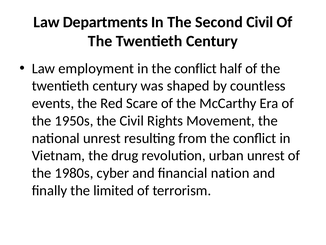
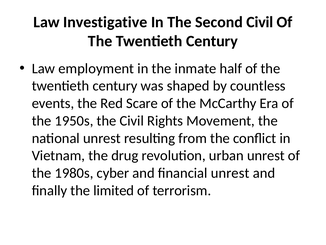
Departments: Departments -> Investigative (105, 22)
in the conflict: conflict -> inmate (195, 68)
financial nation: nation -> unrest (230, 173)
